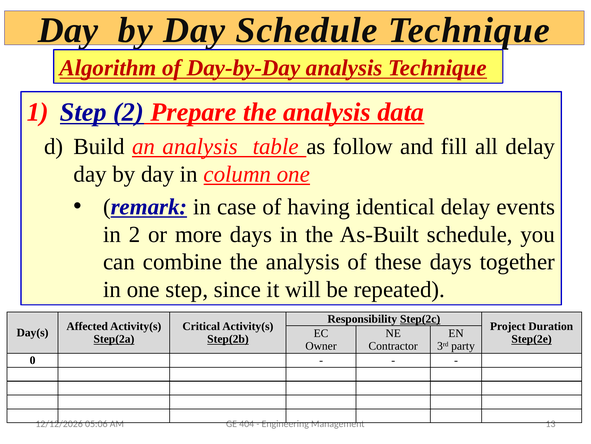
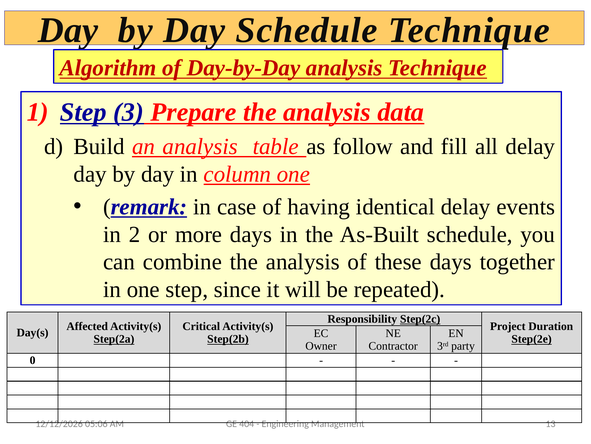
Step 2: 2 -> 3 (129, 112)
